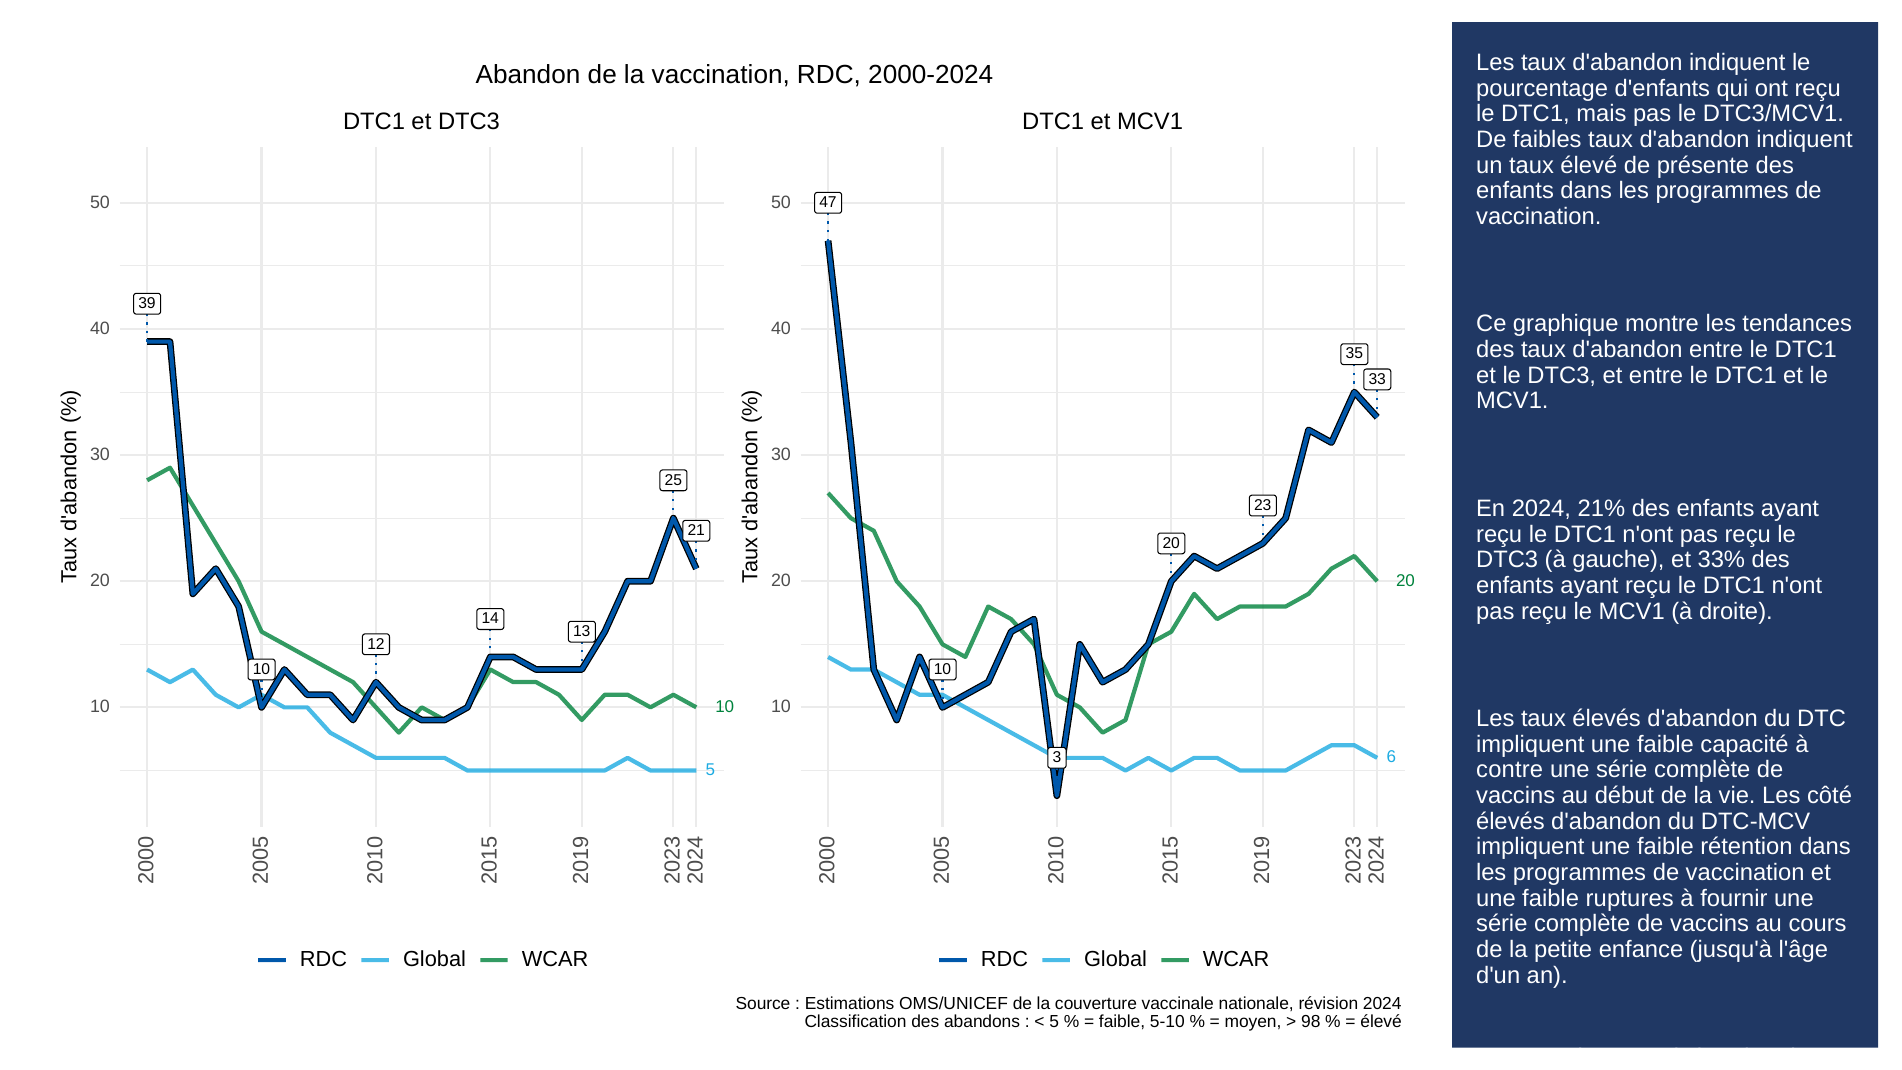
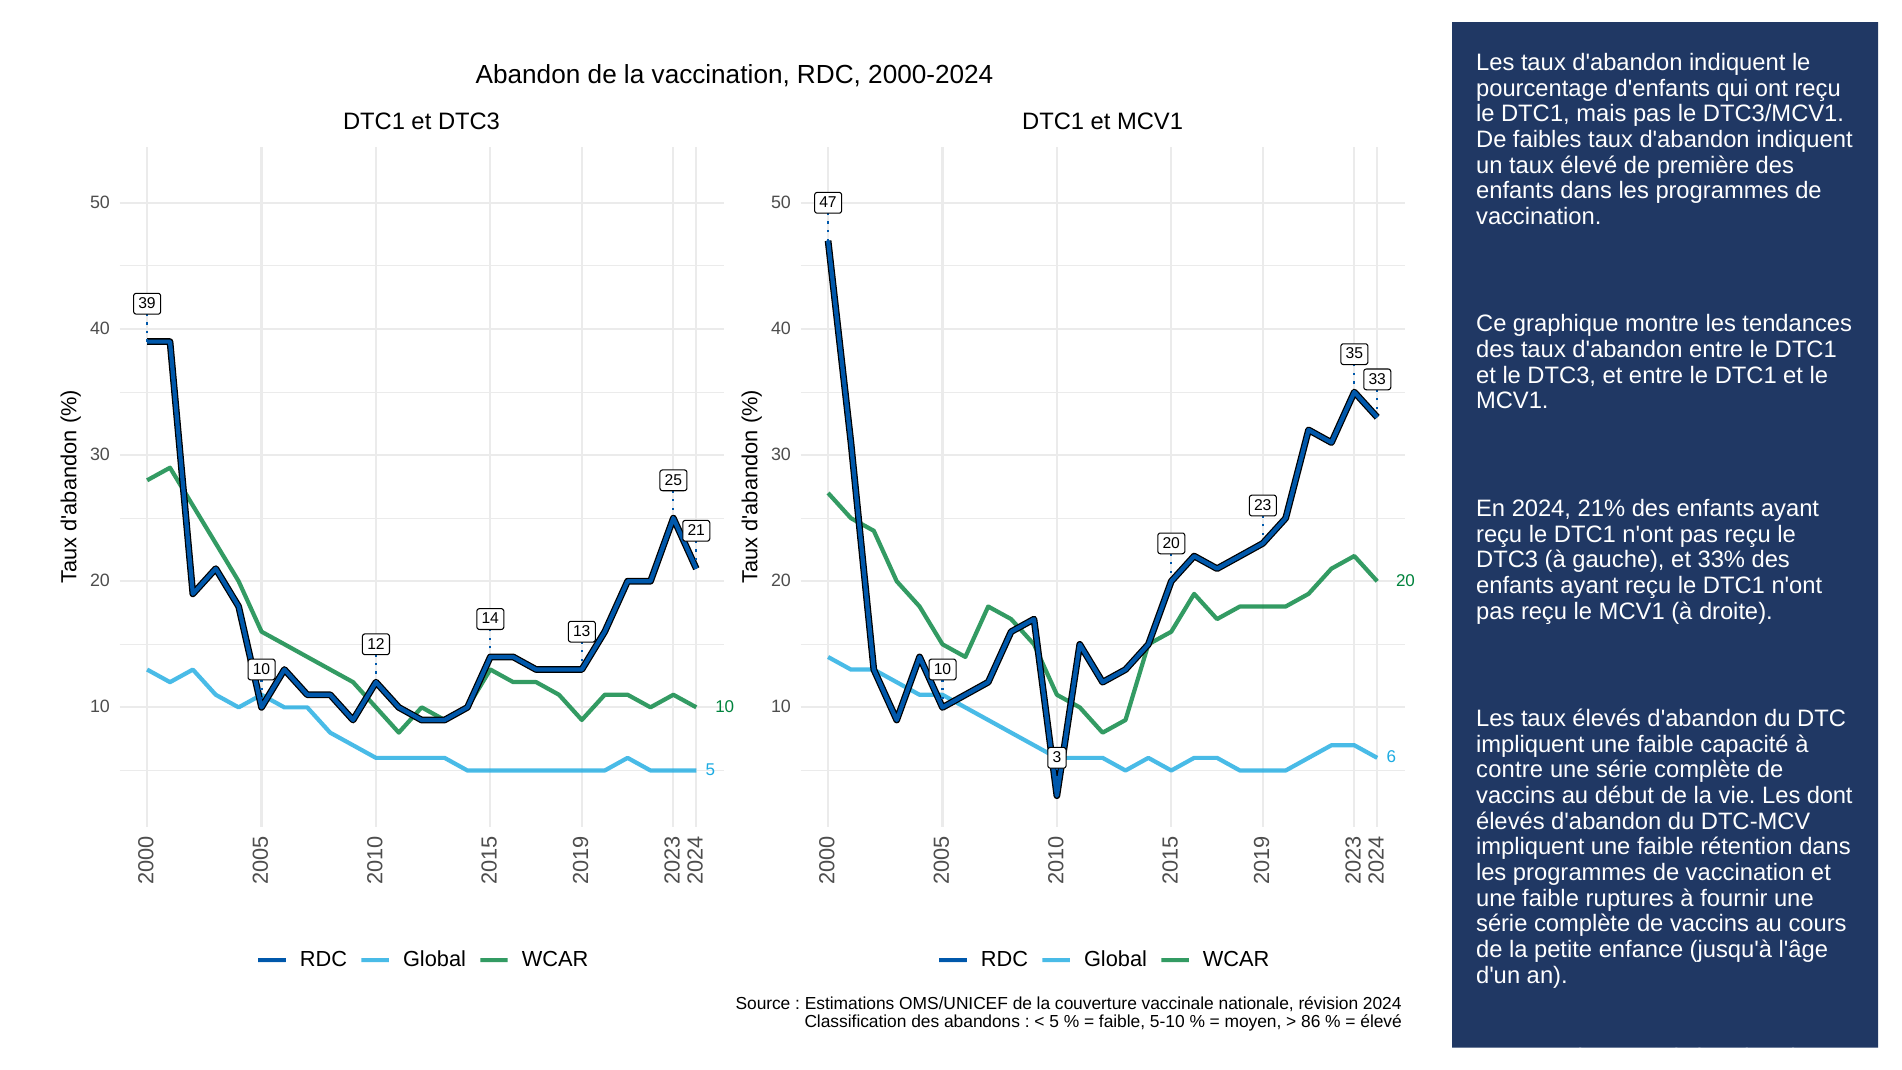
présente: présente -> première (1703, 165)
côté: côté -> dont (1830, 796)
98: 98 -> 86 (1311, 1021)
